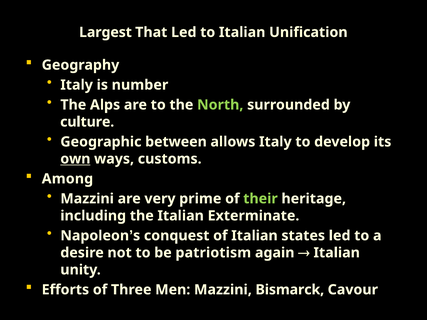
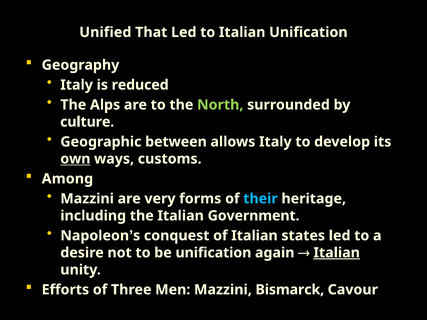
Largest: Largest -> Unified (105, 32)
number: number -> reduced (140, 85)
prime: prime -> forms (200, 199)
their colour: light green -> light blue (260, 199)
Exterminate: Exterminate -> Government (254, 216)
be patriotism: patriotism -> unification (213, 253)
Italian underline: none -> present (337, 253)
